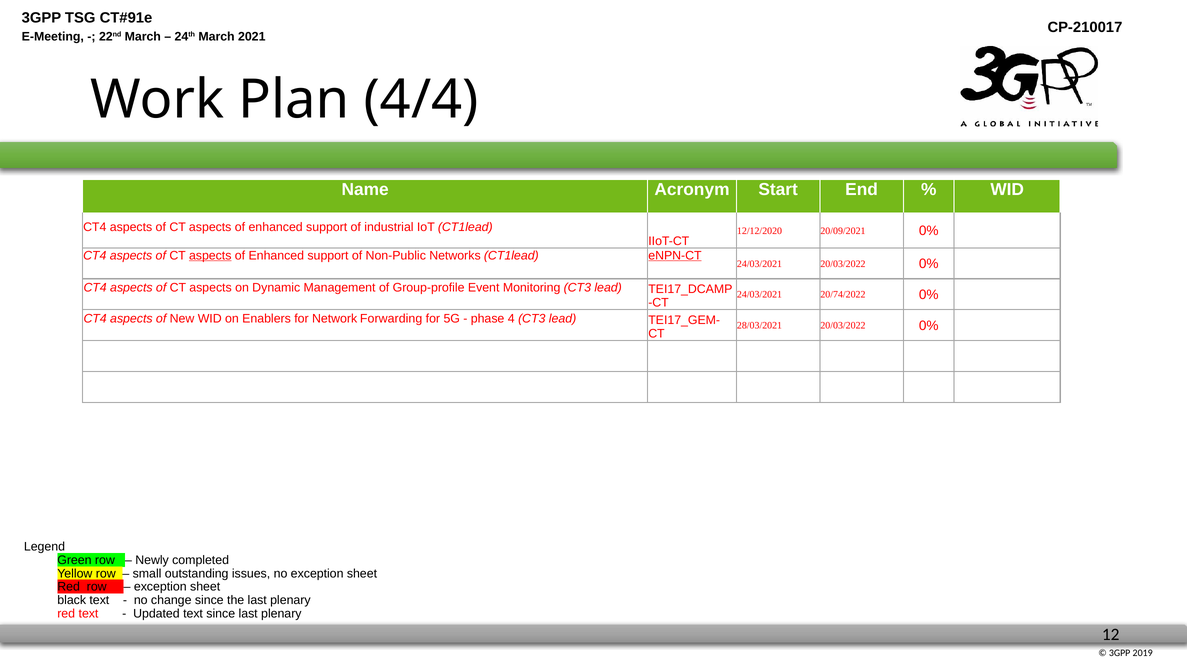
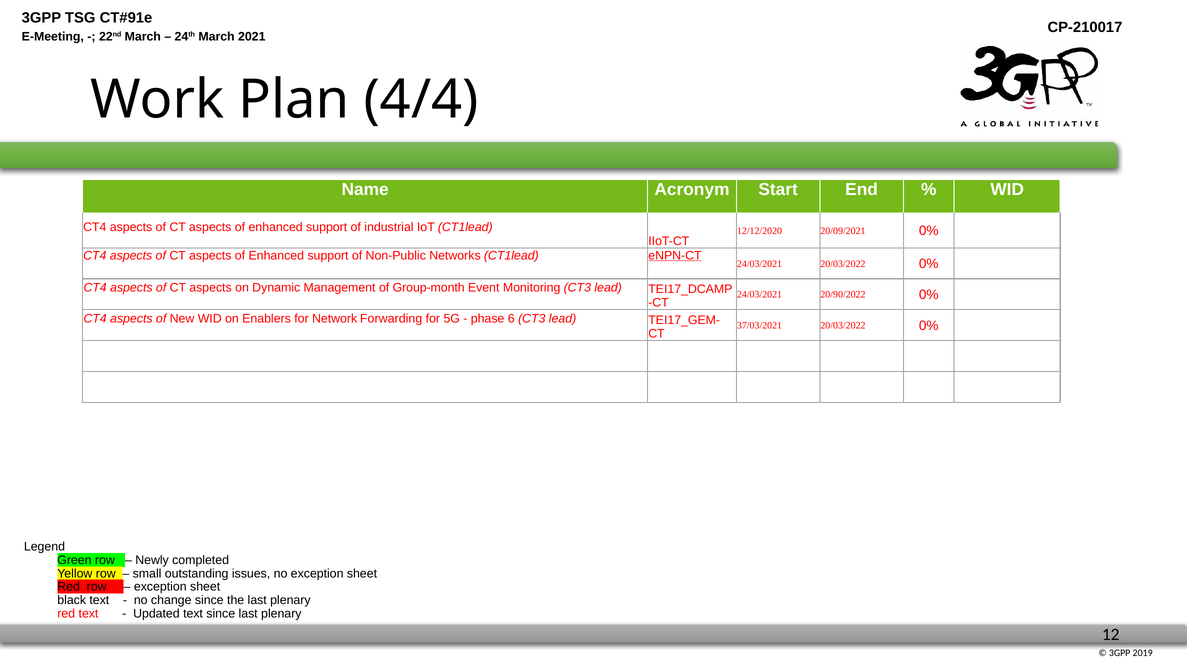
aspects underline: present -> none (210, 255)
Group-profile: Group-profile -> Group-month (429, 288)
20/74/2022: 20/74/2022 -> 20/90/2022 (843, 295)
4: 4 -> 6 (511, 318)
28/03/2021: 28/03/2021 -> 37/03/2021 (760, 325)
